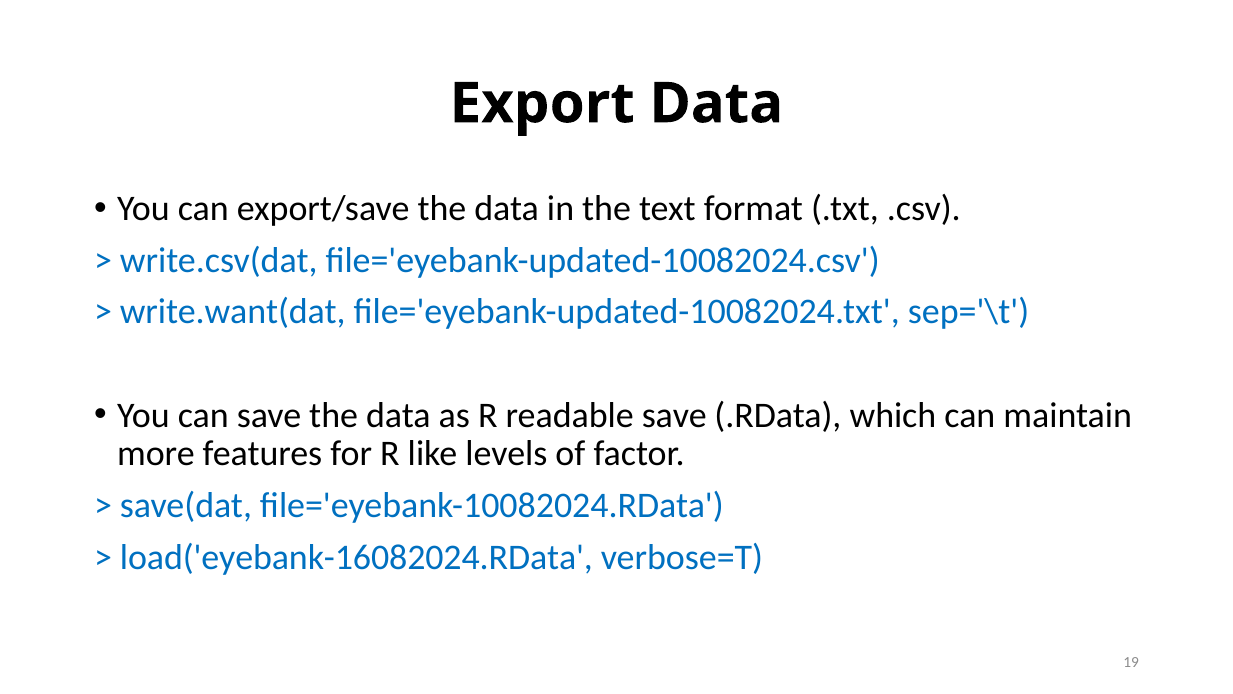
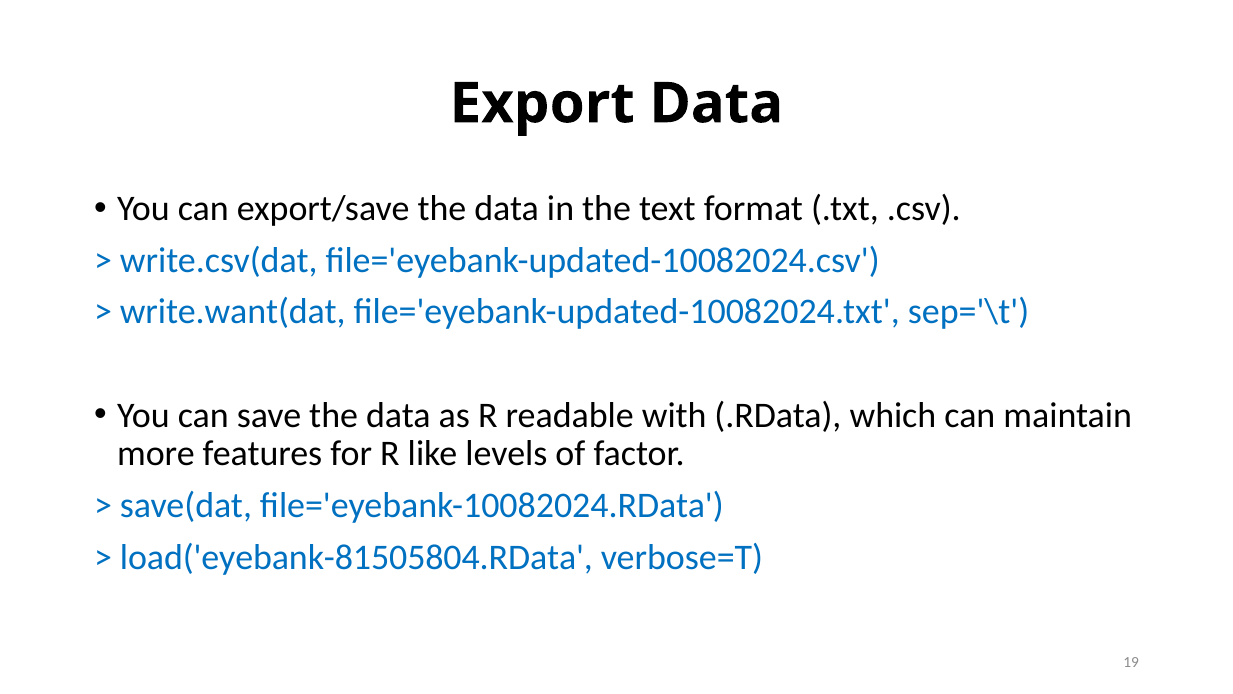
readable save: save -> with (674, 415)
load('eyebank-16082024.RData: load('eyebank-16082024.RData -> load('eyebank-81505804.RData (356, 557)
